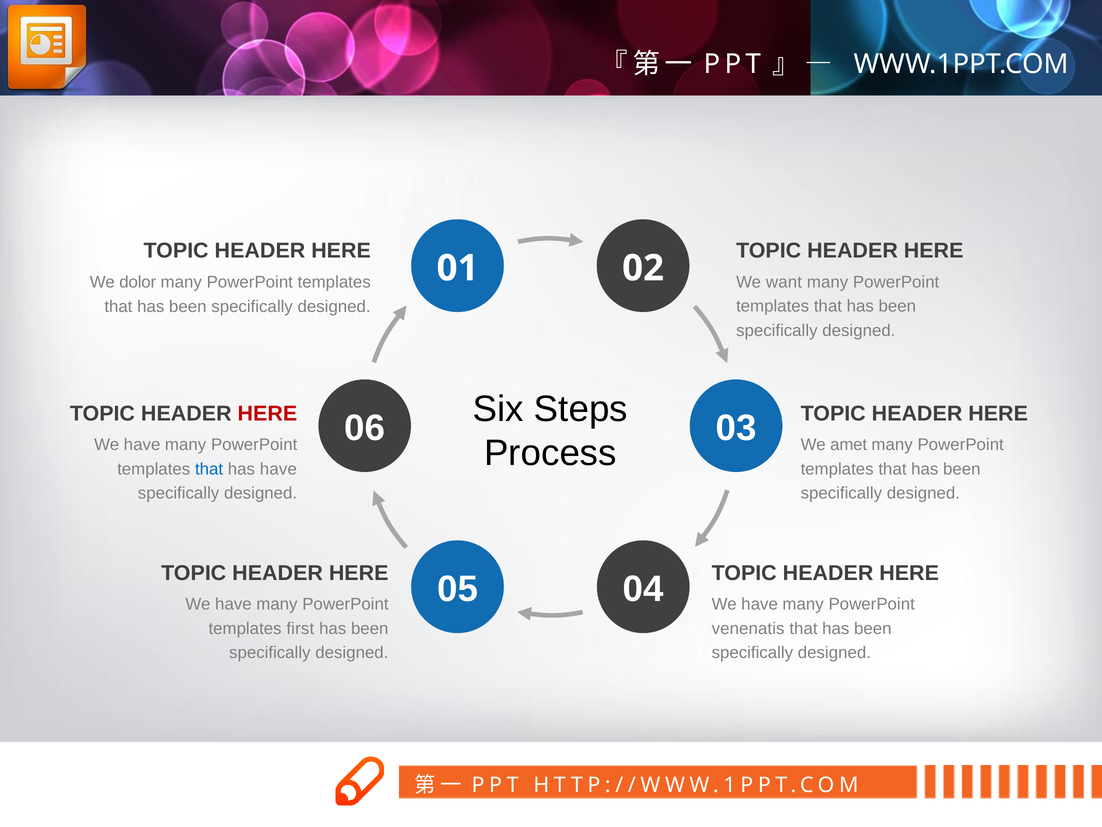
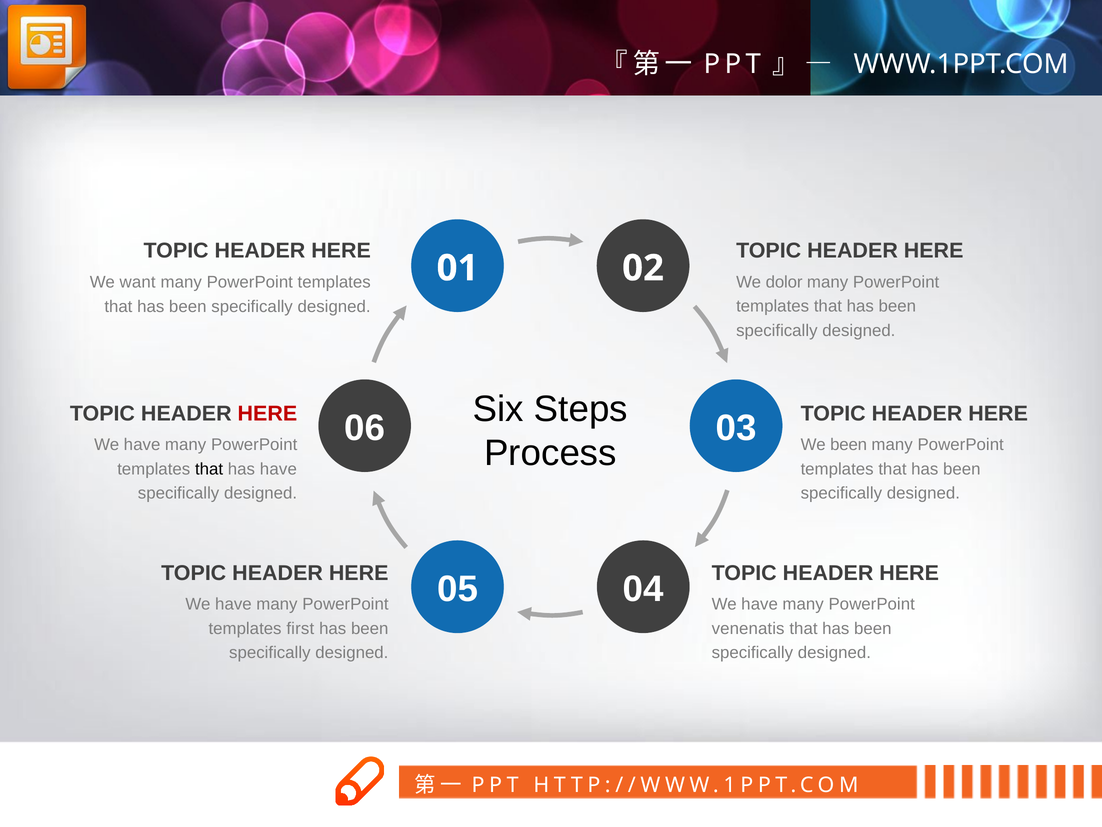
dolor: dolor -> want (138, 282)
want: want -> dolor (784, 282)
We amet: amet -> been (849, 445)
that colour: blue -> black (209, 469)
